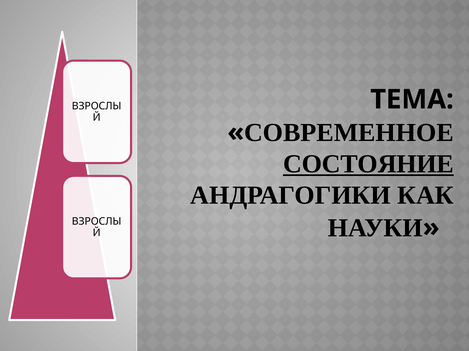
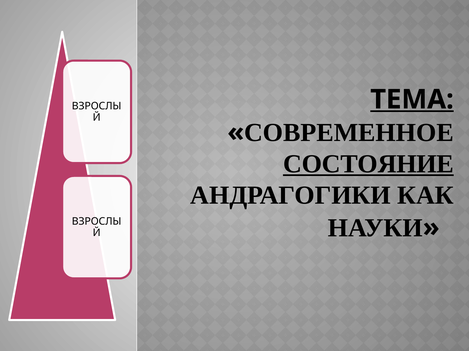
ТЕМА underline: none -> present (412, 100)
